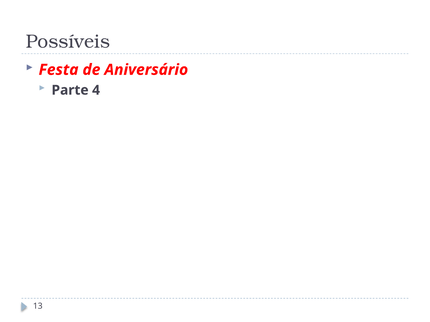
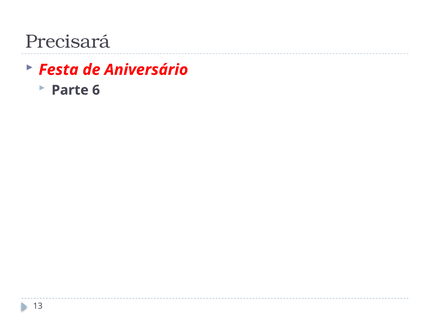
Possíveis: Possíveis -> Precisará (68, 41)
4: 4 -> 6 (96, 90)
